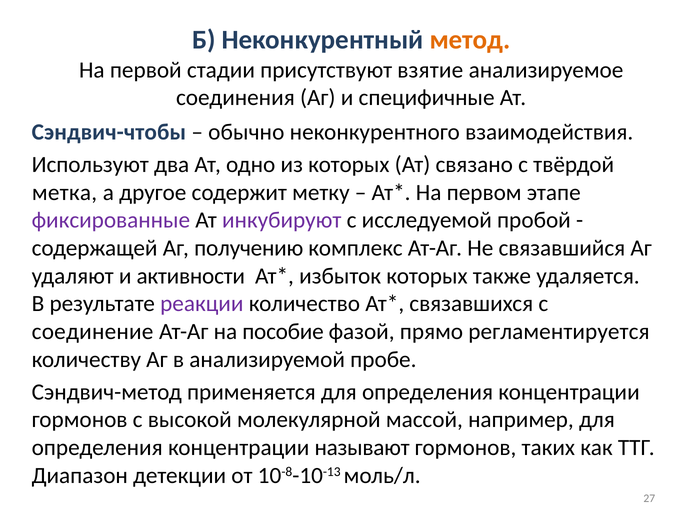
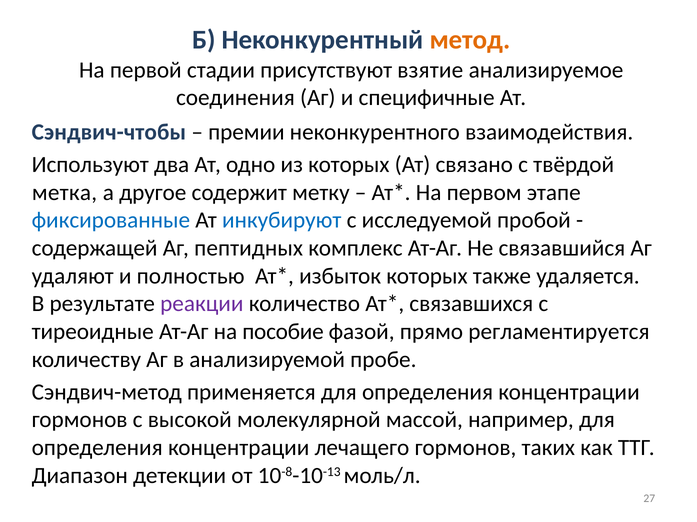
обычно: обычно -> премии (246, 132)
фиксированные colour: purple -> blue (111, 221)
инкубируют colour: purple -> blue (282, 221)
получению: получению -> пептидных (249, 248)
активности: активности -> полностью (191, 276)
соединение: соединение -> тиреоидные (93, 332)
называют: называют -> лечащего (362, 448)
